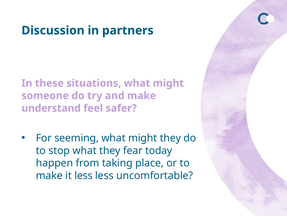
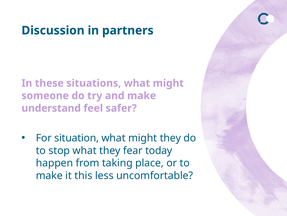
seeming: seeming -> situation (77, 138)
it less: less -> this (83, 175)
